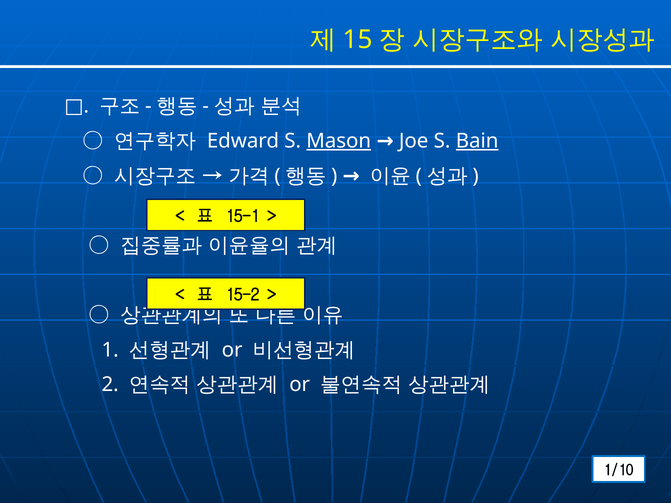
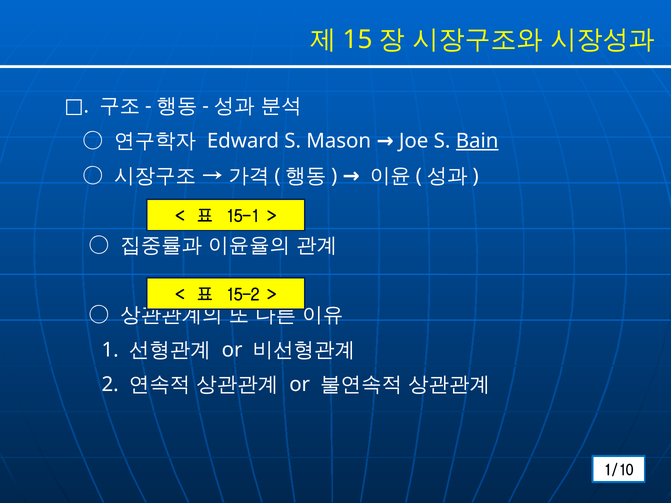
Mason underline: present -> none (339, 141)
